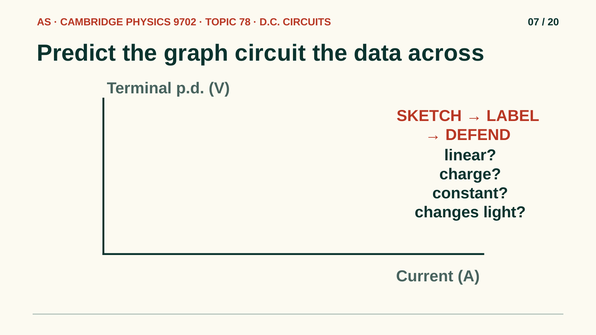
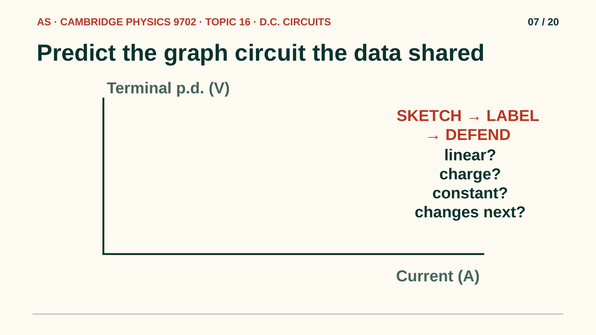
78: 78 -> 16 (245, 22)
across: across -> shared (446, 53)
light: light -> next (505, 212)
